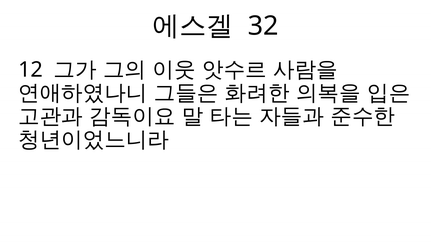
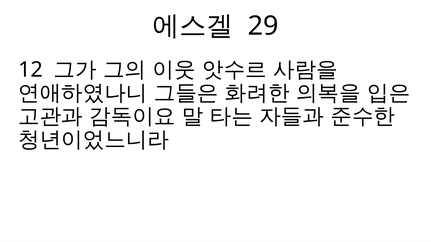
32: 32 -> 29 (263, 26)
